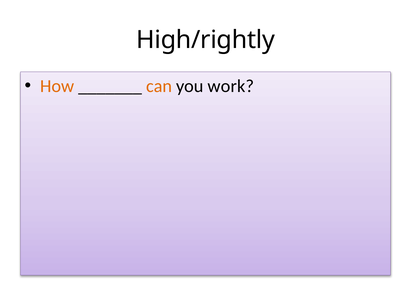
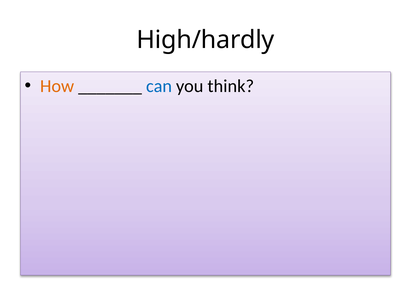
High/rightly: High/rightly -> High/hardly (206, 40)
can colour: orange -> blue (159, 86)
work: work -> think (231, 86)
